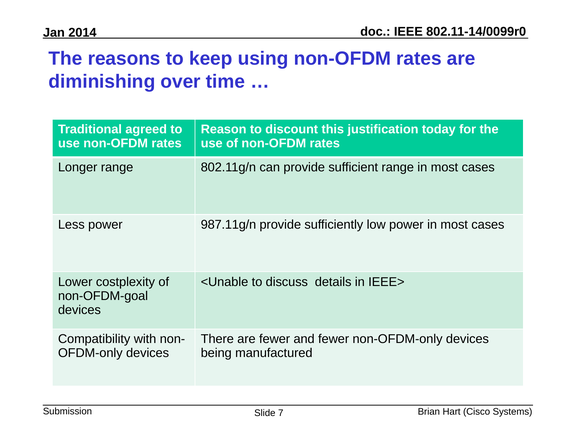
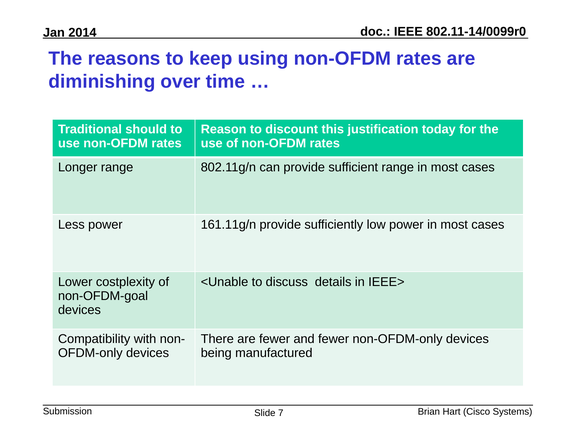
agreed: agreed -> should (146, 129)
987.11g/n: 987.11g/n -> 161.11g/n (228, 224)
